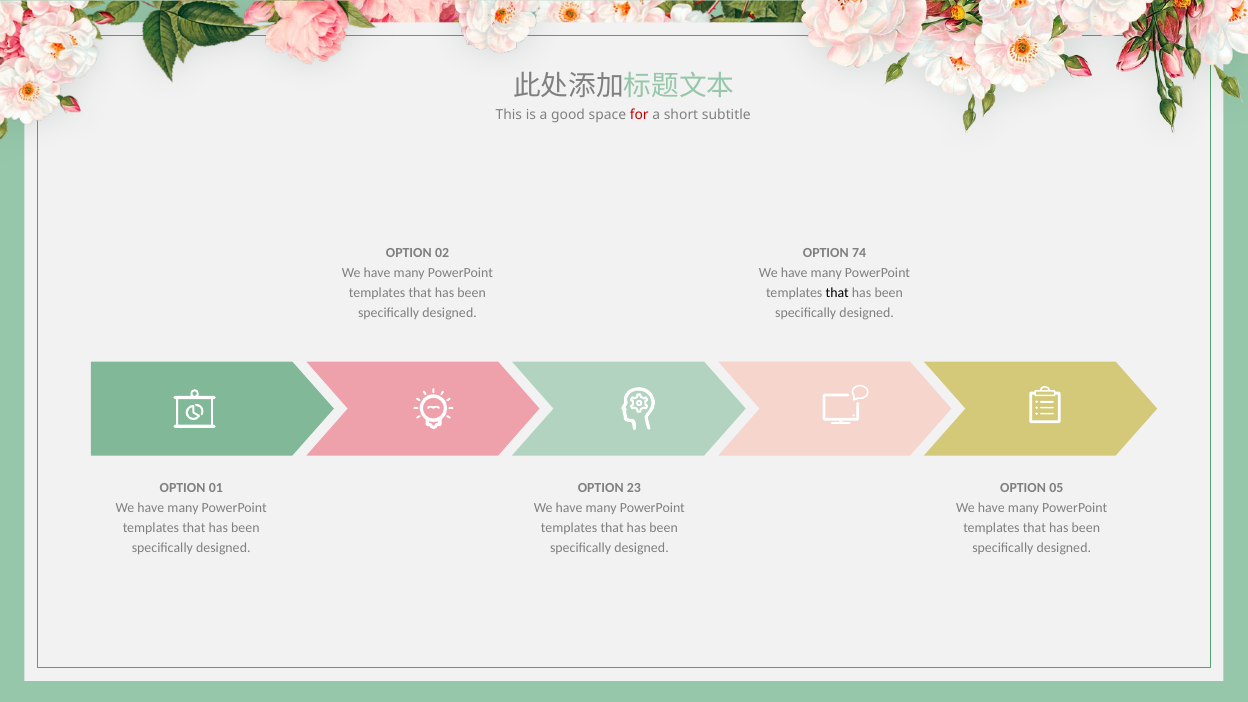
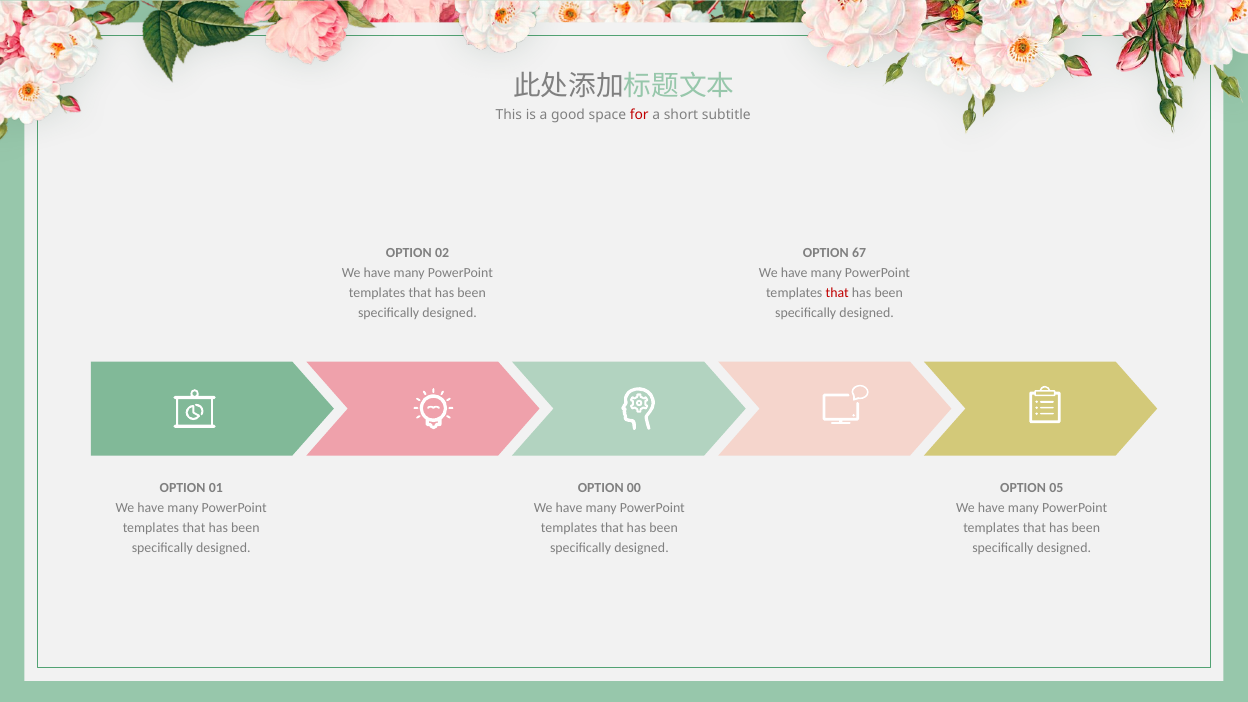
74: 74 -> 67 (859, 253)
that colour: black -> red (837, 293)
23: 23 -> 00 (634, 488)
